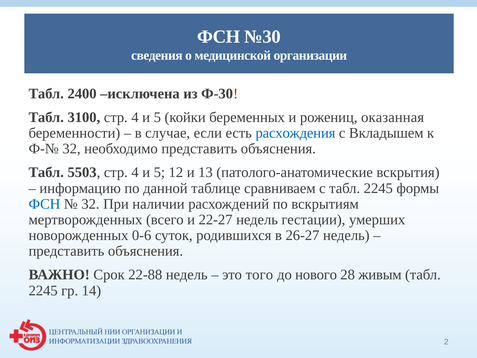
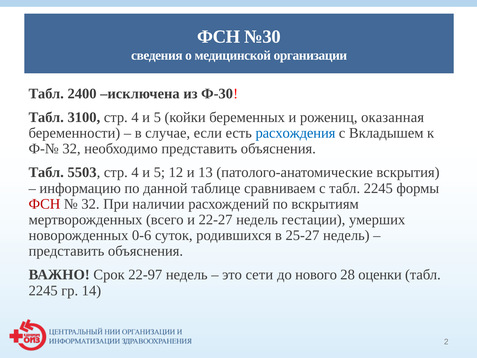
ФСН colour: blue -> red (44, 204)
26-27: 26-27 -> 25-27 (302, 235)
22-88: 22-88 -> 22-97 (145, 275)
того: того -> сети (259, 275)
живым: живым -> оценки (380, 275)
